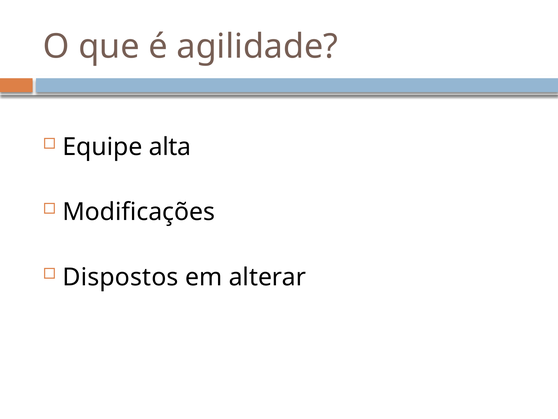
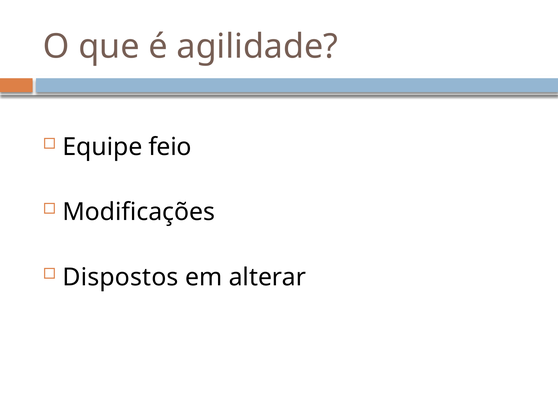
alta: alta -> feio (170, 147)
